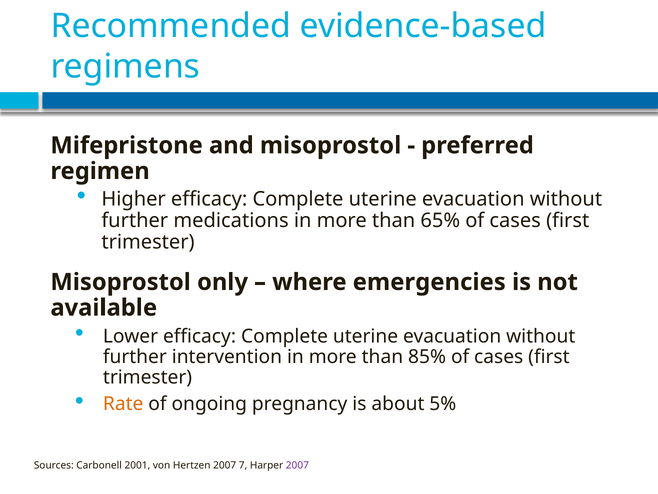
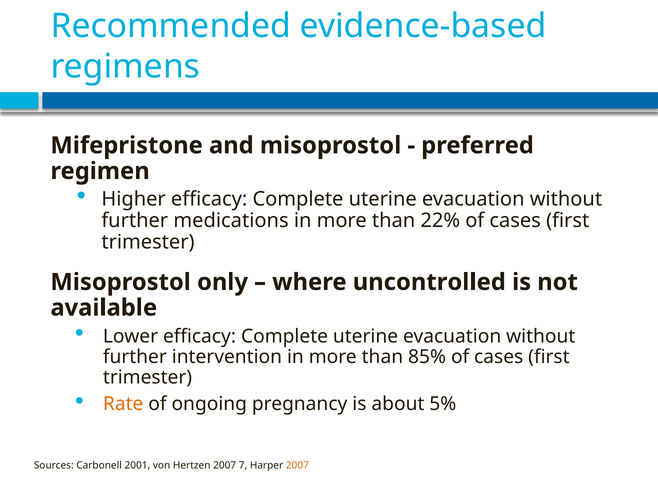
65%: 65% -> 22% (440, 220)
emergencies: emergencies -> uncontrolled (429, 282)
2007 colour: purple -> orange (297, 465)
